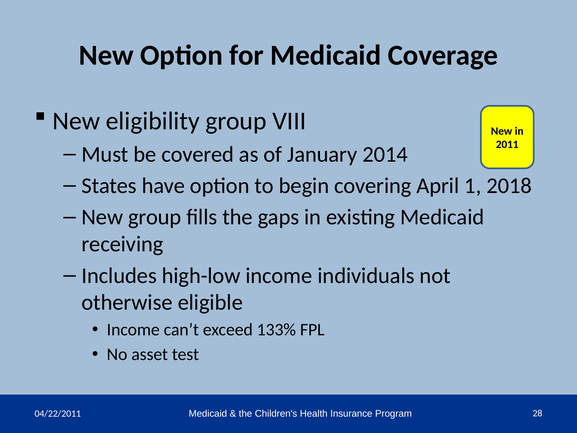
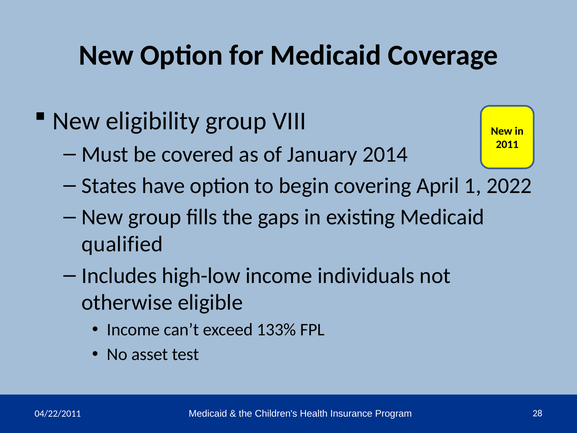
2018: 2018 -> 2022 (509, 186)
receiving: receiving -> qualified (122, 244)
